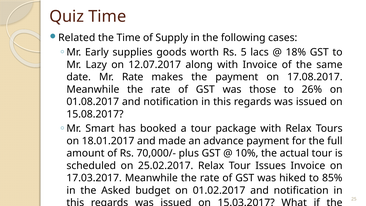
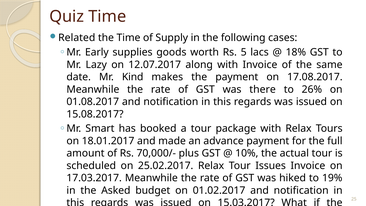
Mr Rate: Rate -> Kind (133, 77)
those: those -> there (263, 89)
85%: 85% -> 19% (332, 178)
